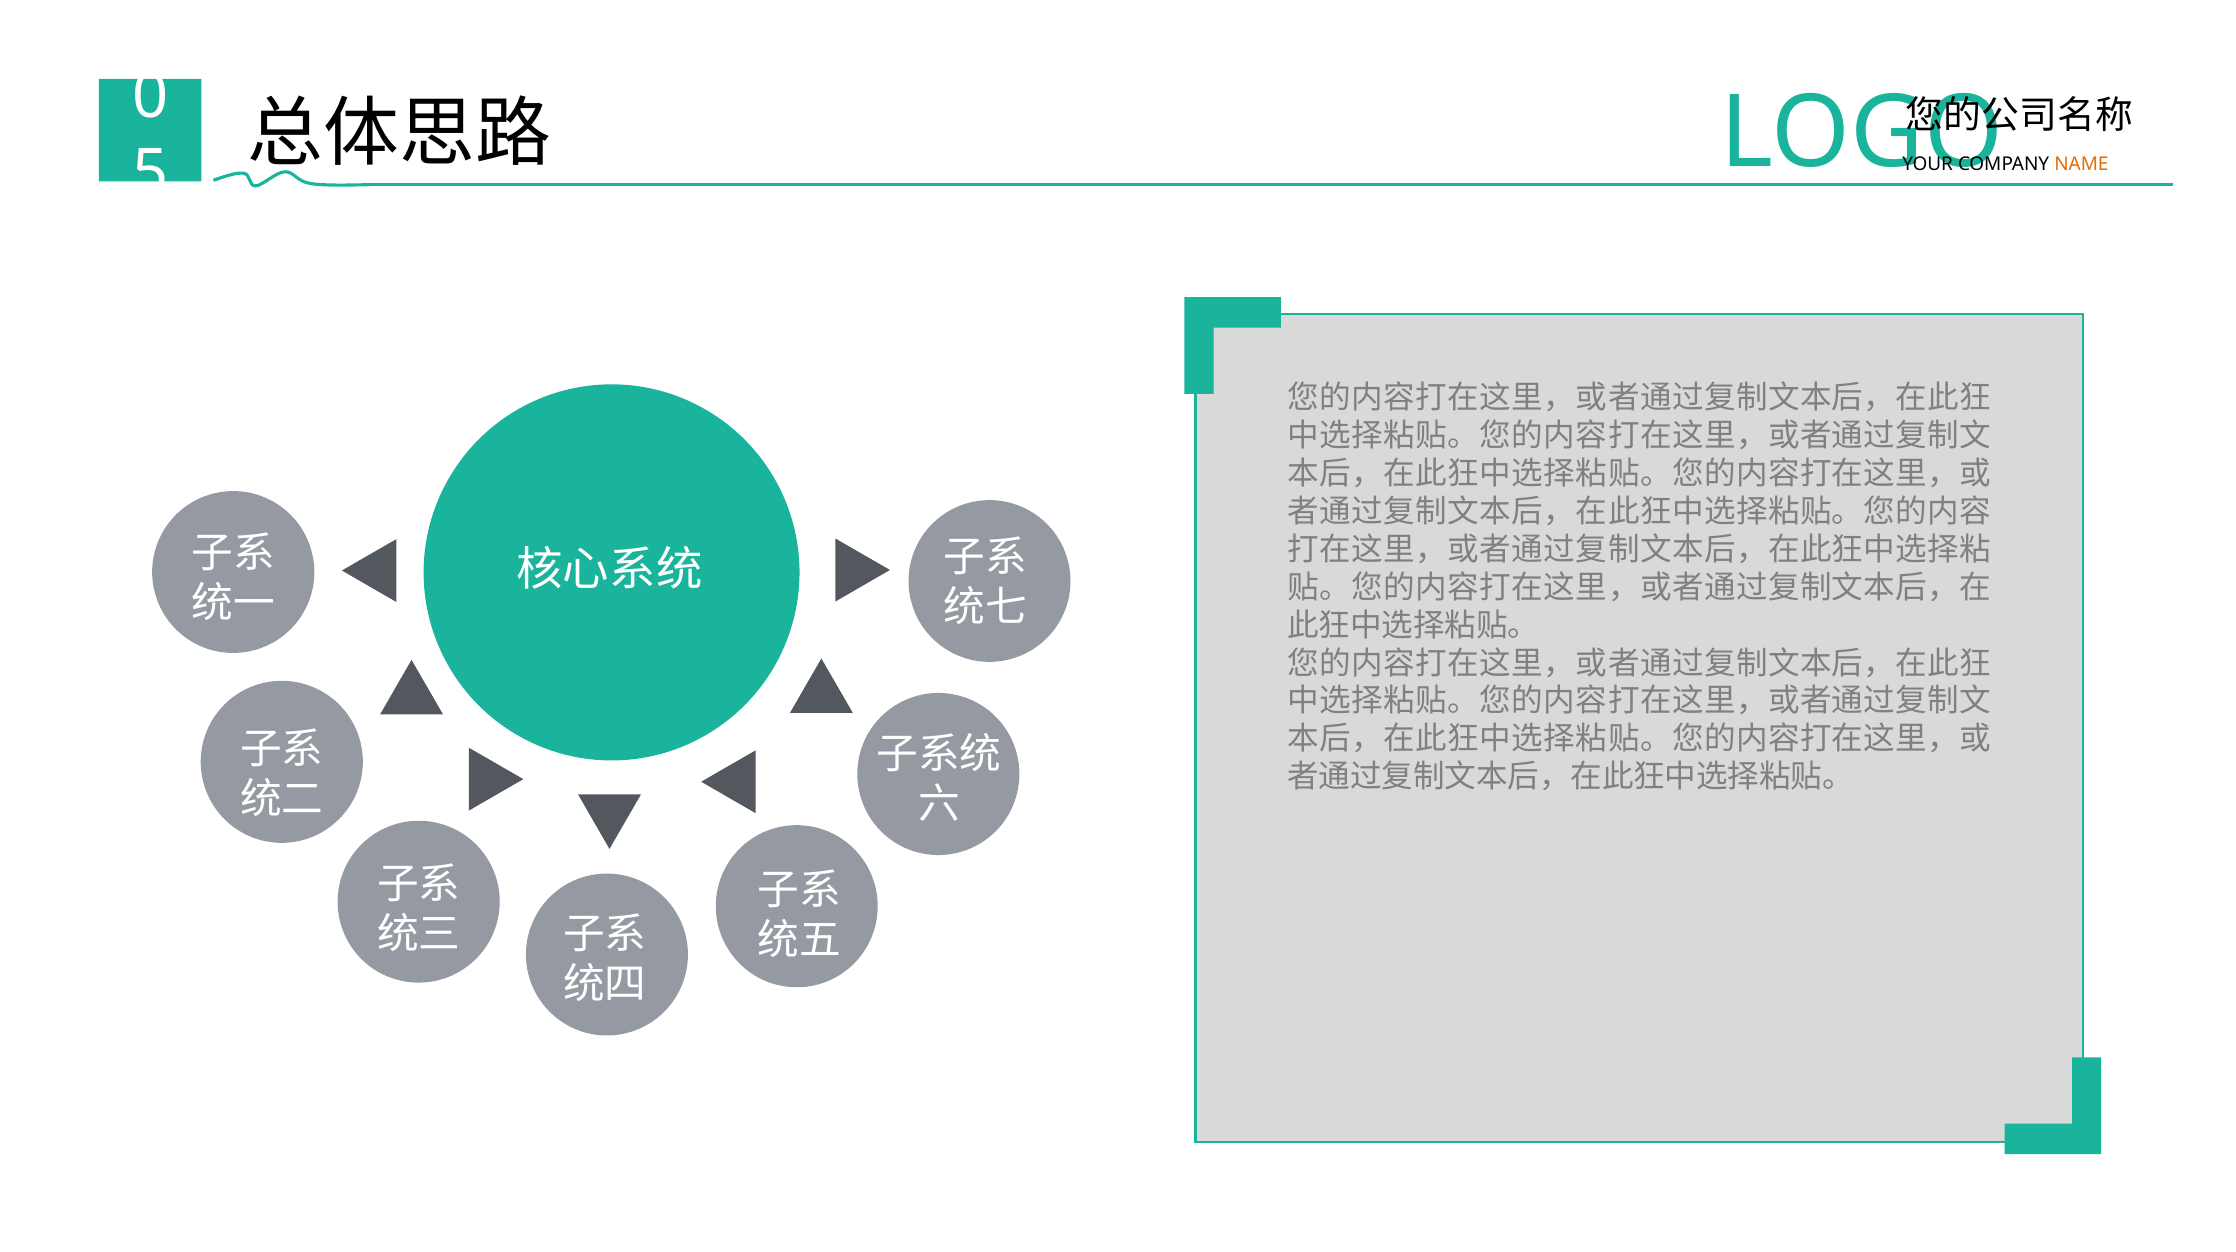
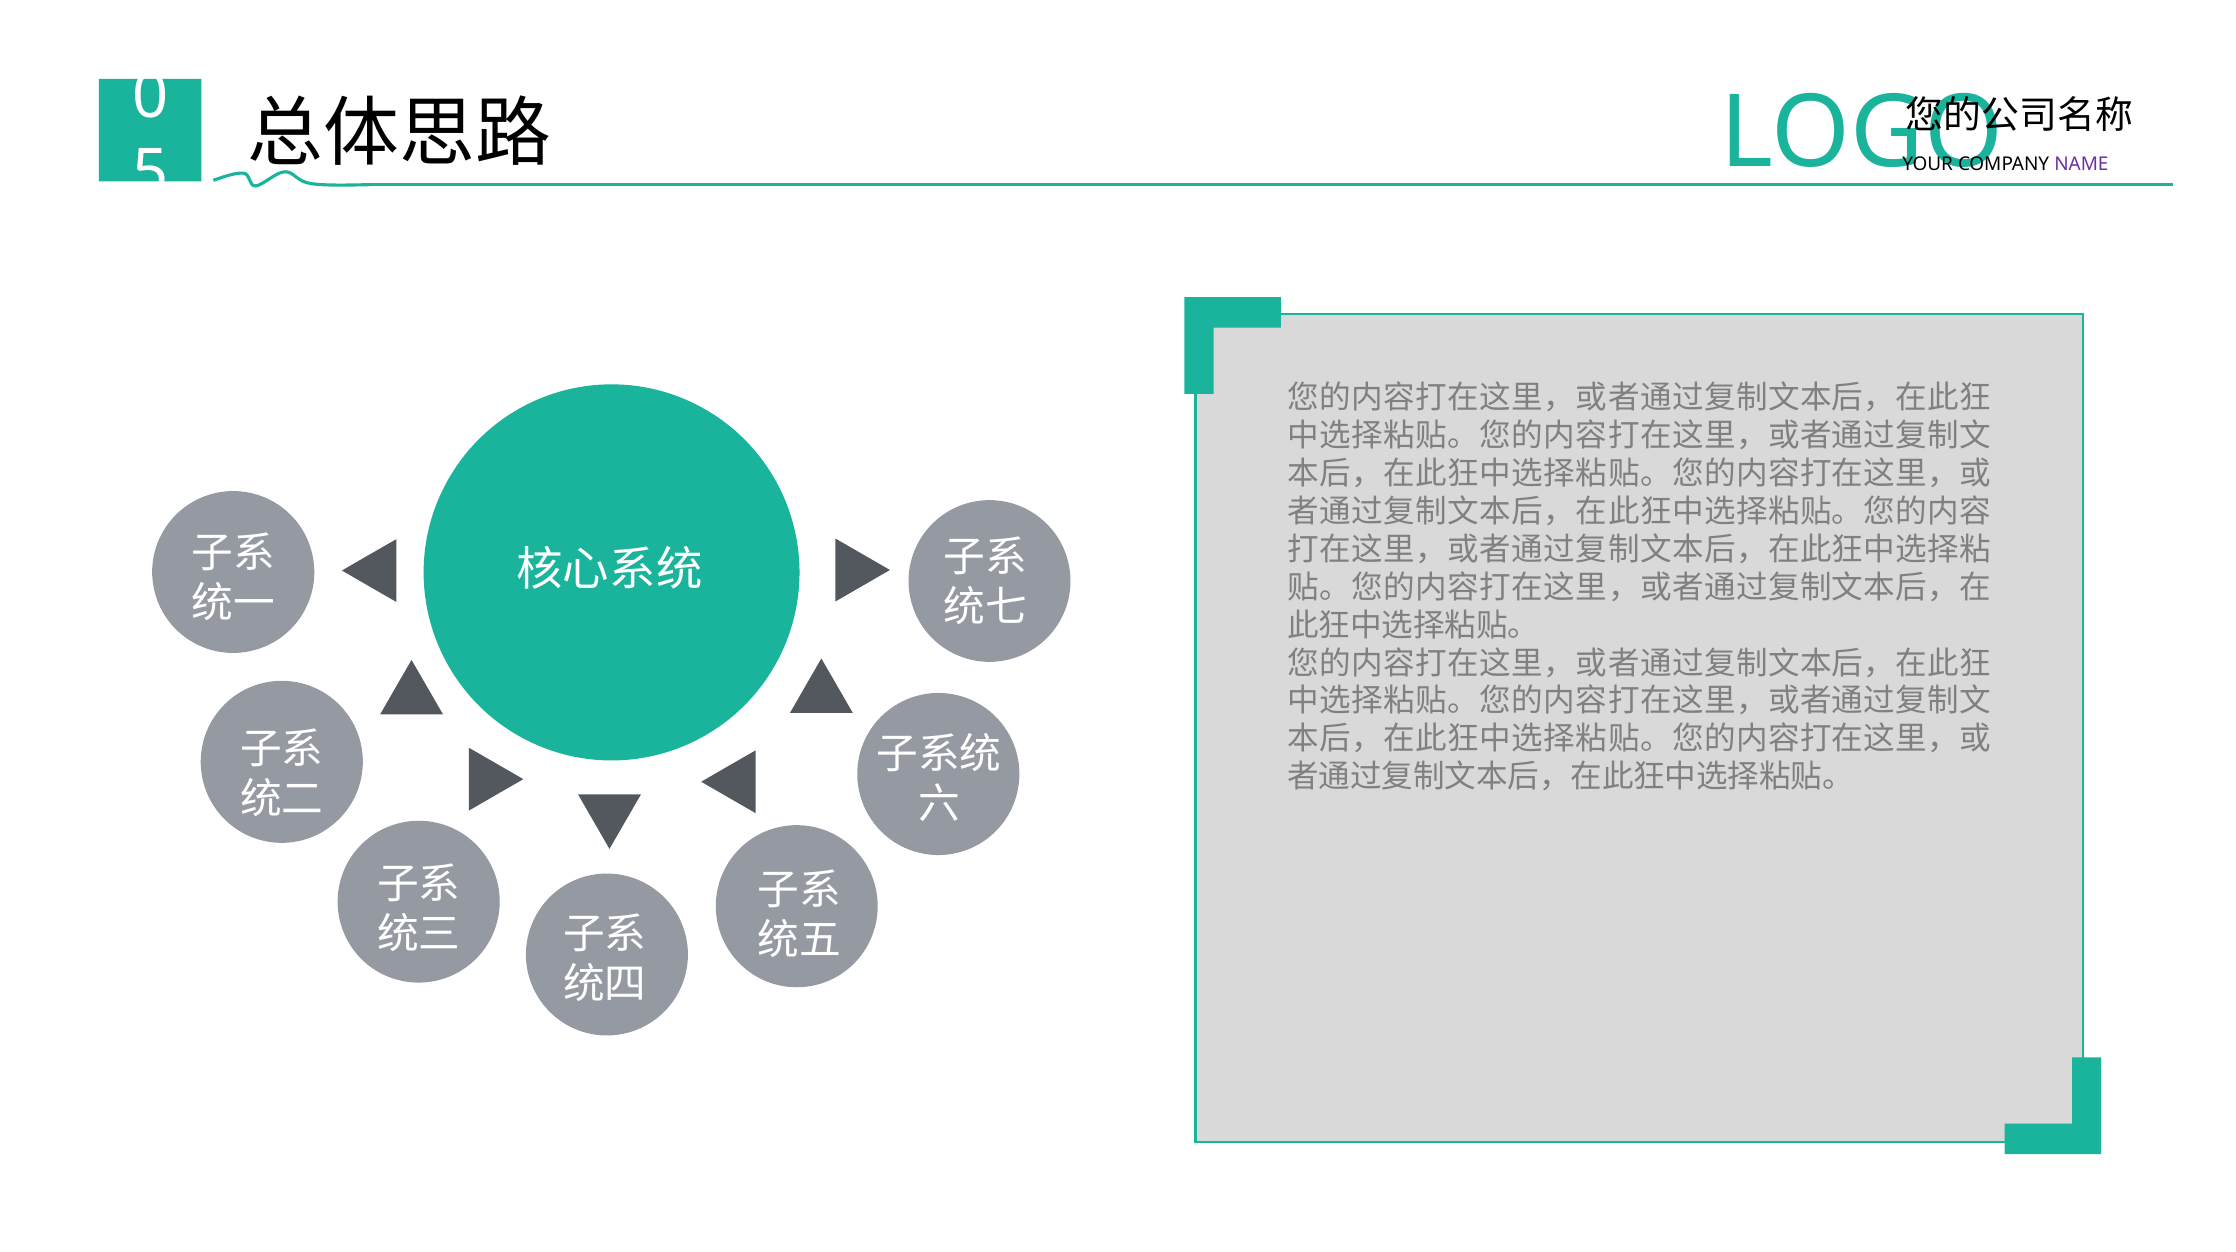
NAME colour: orange -> purple (2081, 164)
